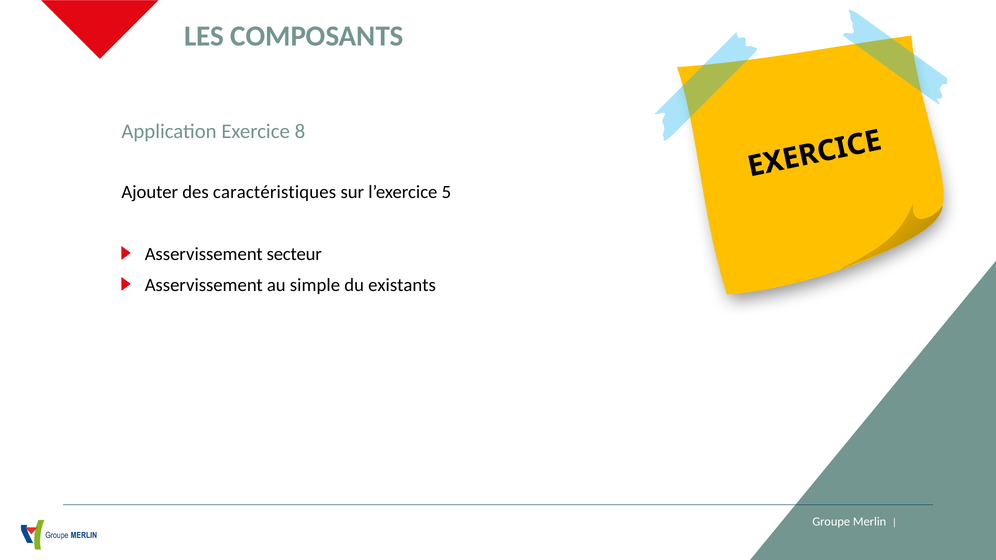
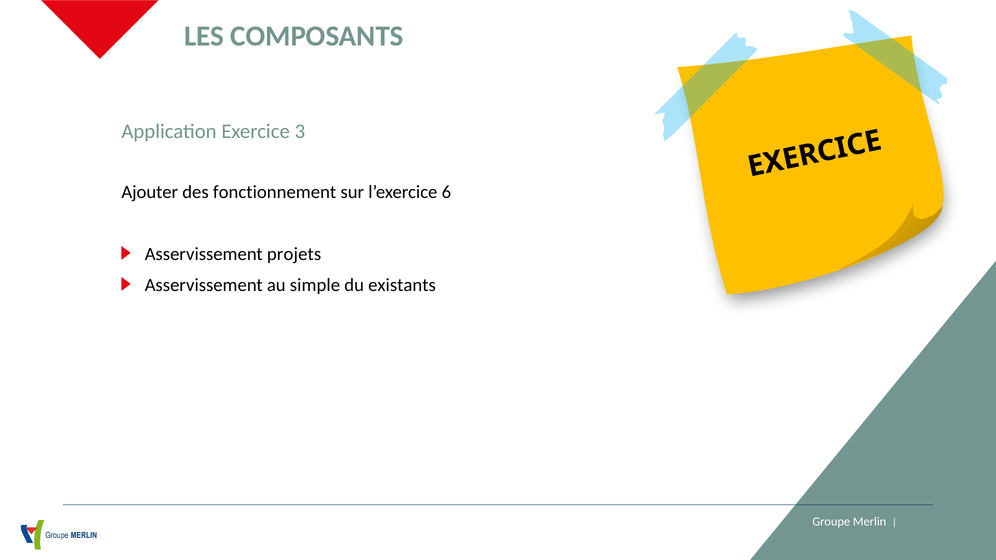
8: 8 -> 3 (300, 131)
caractéristiques: caractéristiques -> fonctionnement (275, 192)
5: 5 -> 6 (446, 192)
secteur: secteur -> projets (294, 254)
